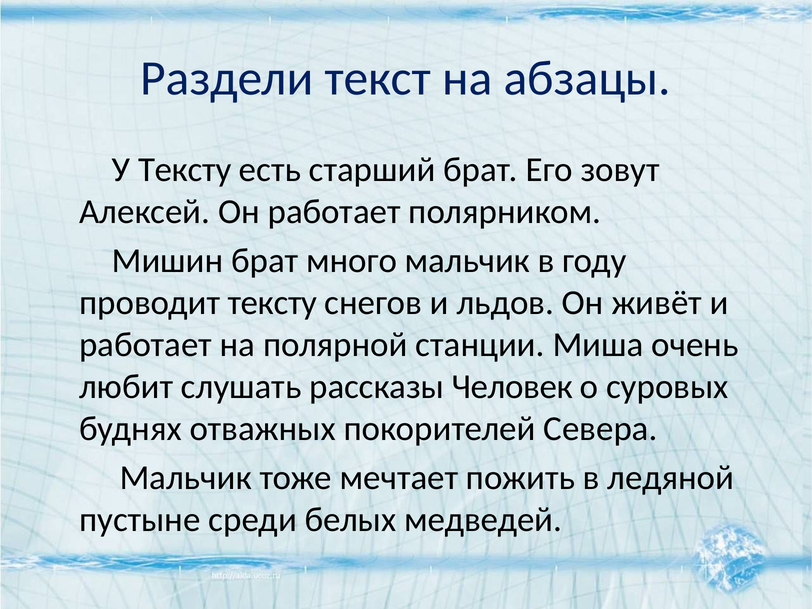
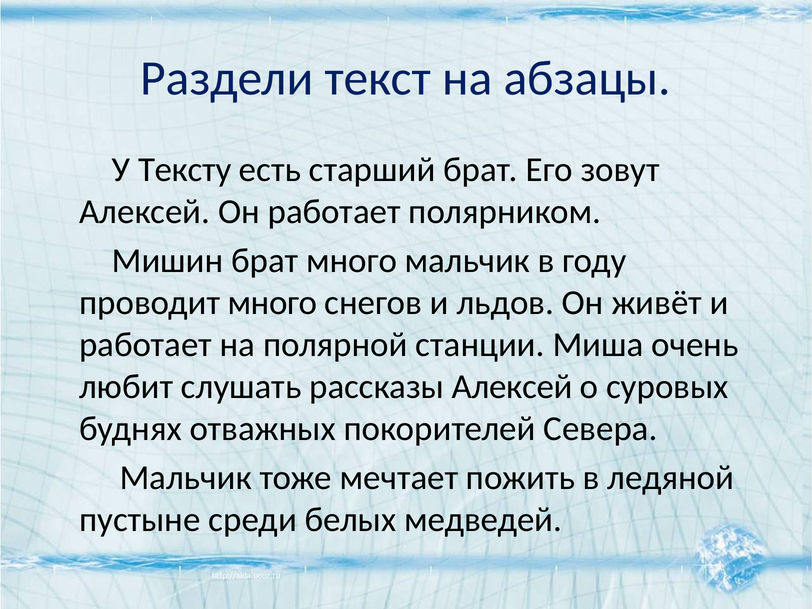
проводит тексту: тексту -> много (272, 303)
рассказы Человек: Человек -> Алексей (512, 387)
